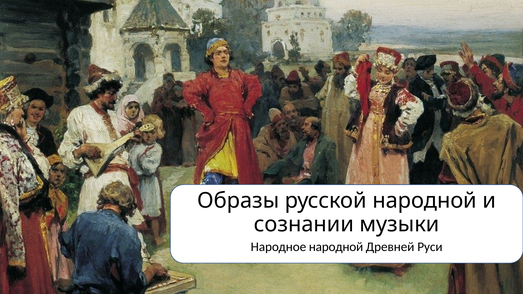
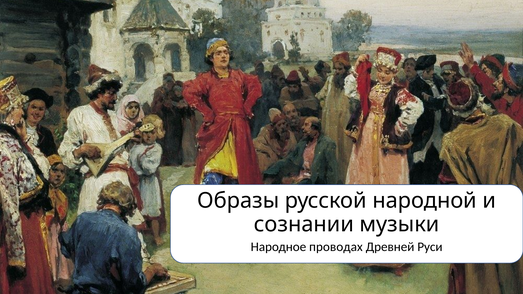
Народное народной: народной -> проводах (336, 247)
